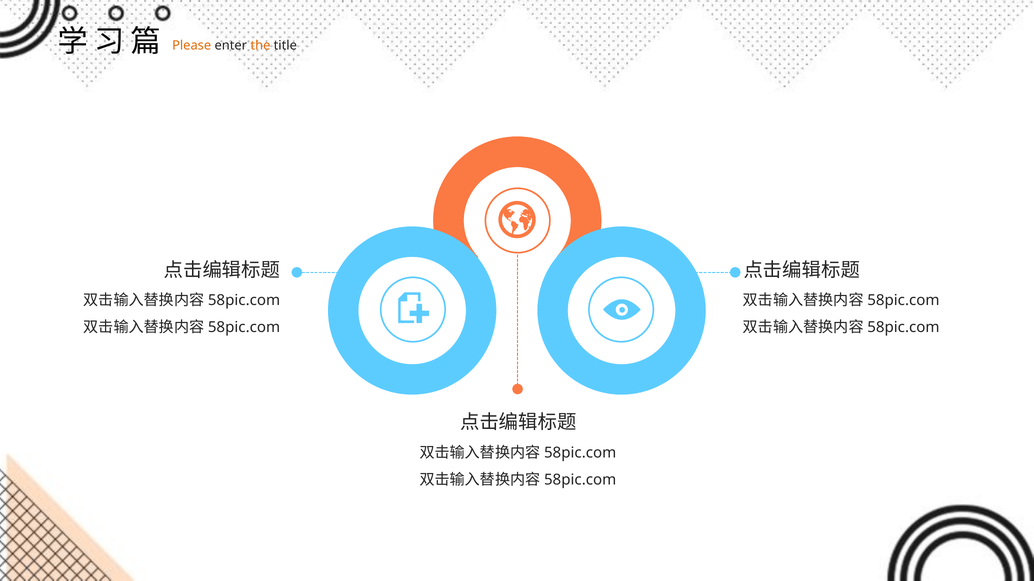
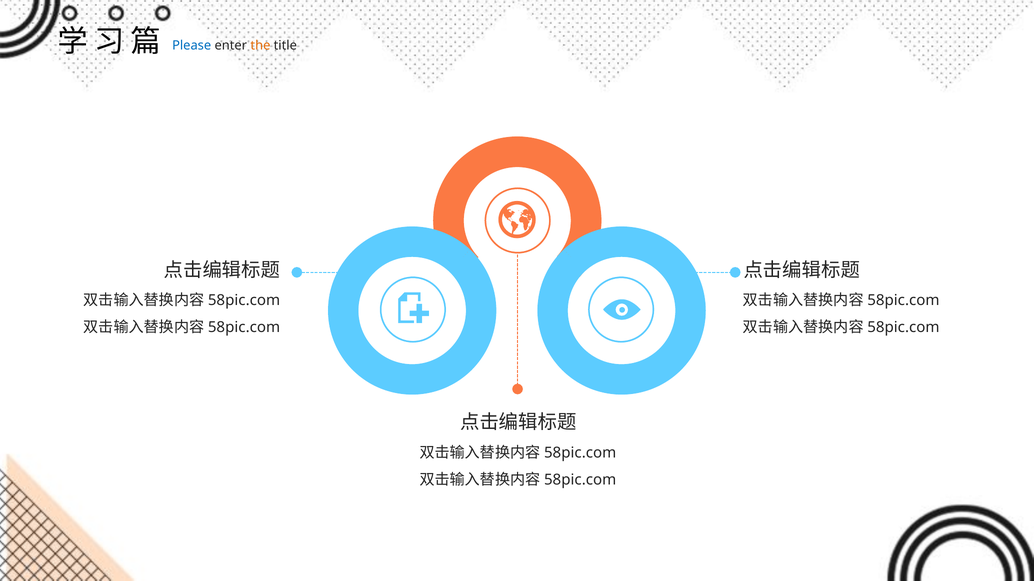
Please colour: orange -> blue (192, 46)
